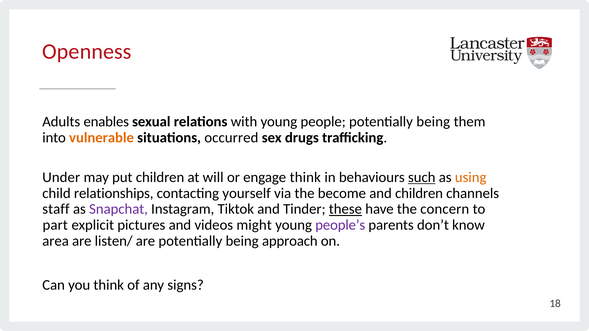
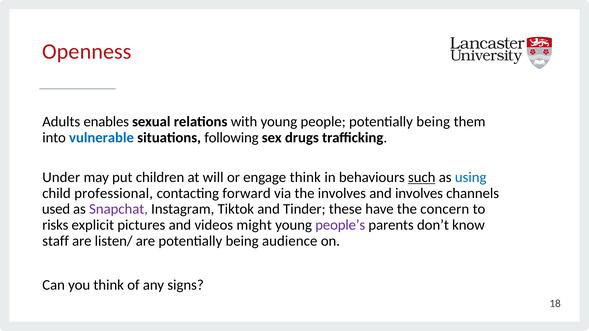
vulnerable colour: orange -> blue (101, 138)
occurred: occurred -> following (231, 138)
using colour: orange -> blue (471, 177)
relationships: relationships -> professional (114, 193)
yourself: yourself -> forward (247, 193)
the become: become -> involves (342, 193)
and children: children -> involves (419, 193)
staff: staff -> used (56, 209)
these underline: present -> none (345, 209)
part: part -> risks (55, 225)
area: area -> staff (56, 241)
approach: approach -> audience (290, 241)
